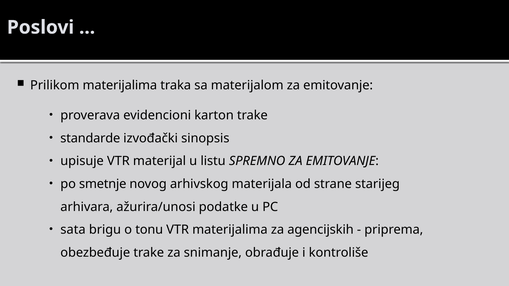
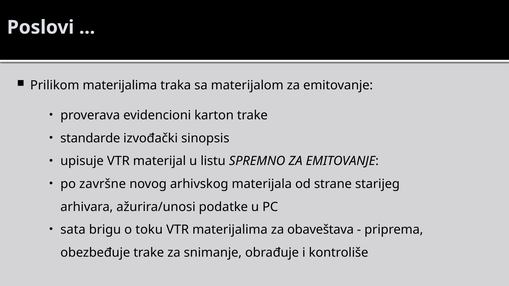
smetnje: smetnje -> završne (103, 184)
tonu: tonu -> toku (149, 230)
agencijskih: agencijskih -> obaveštava (321, 230)
